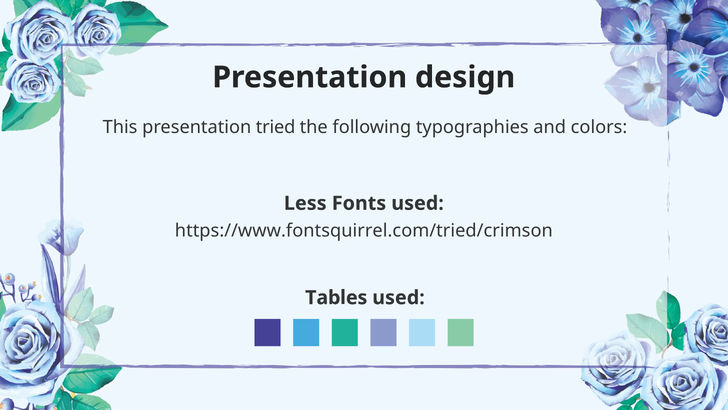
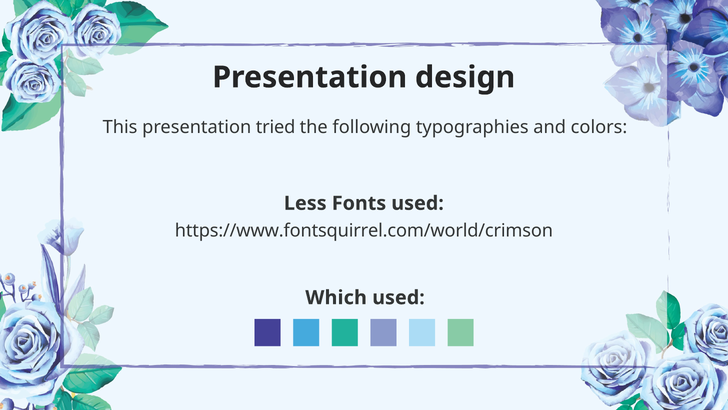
https://www.fontsquirrel.com/tried/crimson: https://www.fontsquirrel.com/tried/crimson -> https://www.fontsquirrel.com/world/crimson (364, 230)
Tables: Tables -> Which (336, 297)
